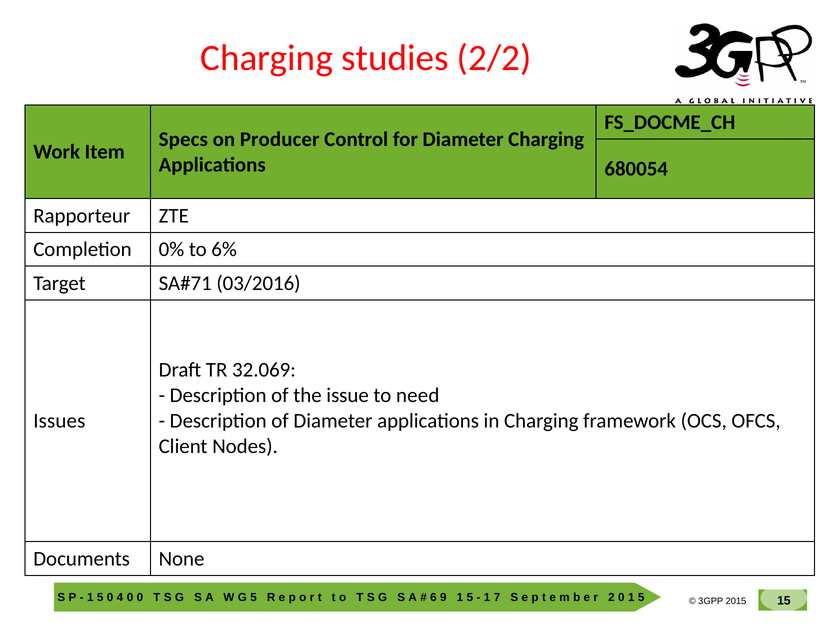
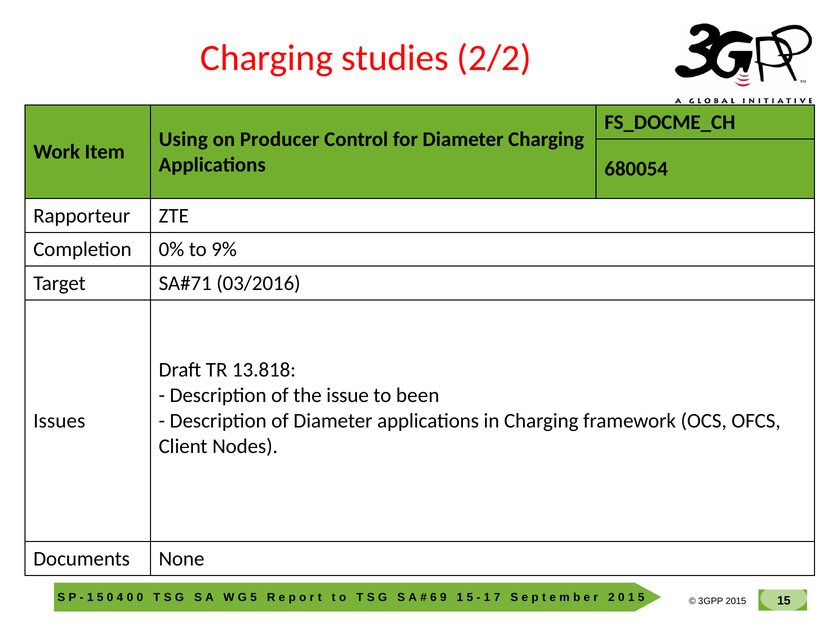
Specs: Specs -> Using (183, 139)
6%: 6% -> 9% (224, 250)
32.069: 32.069 -> 13.818 (264, 370)
need: need -> been (418, 396)
